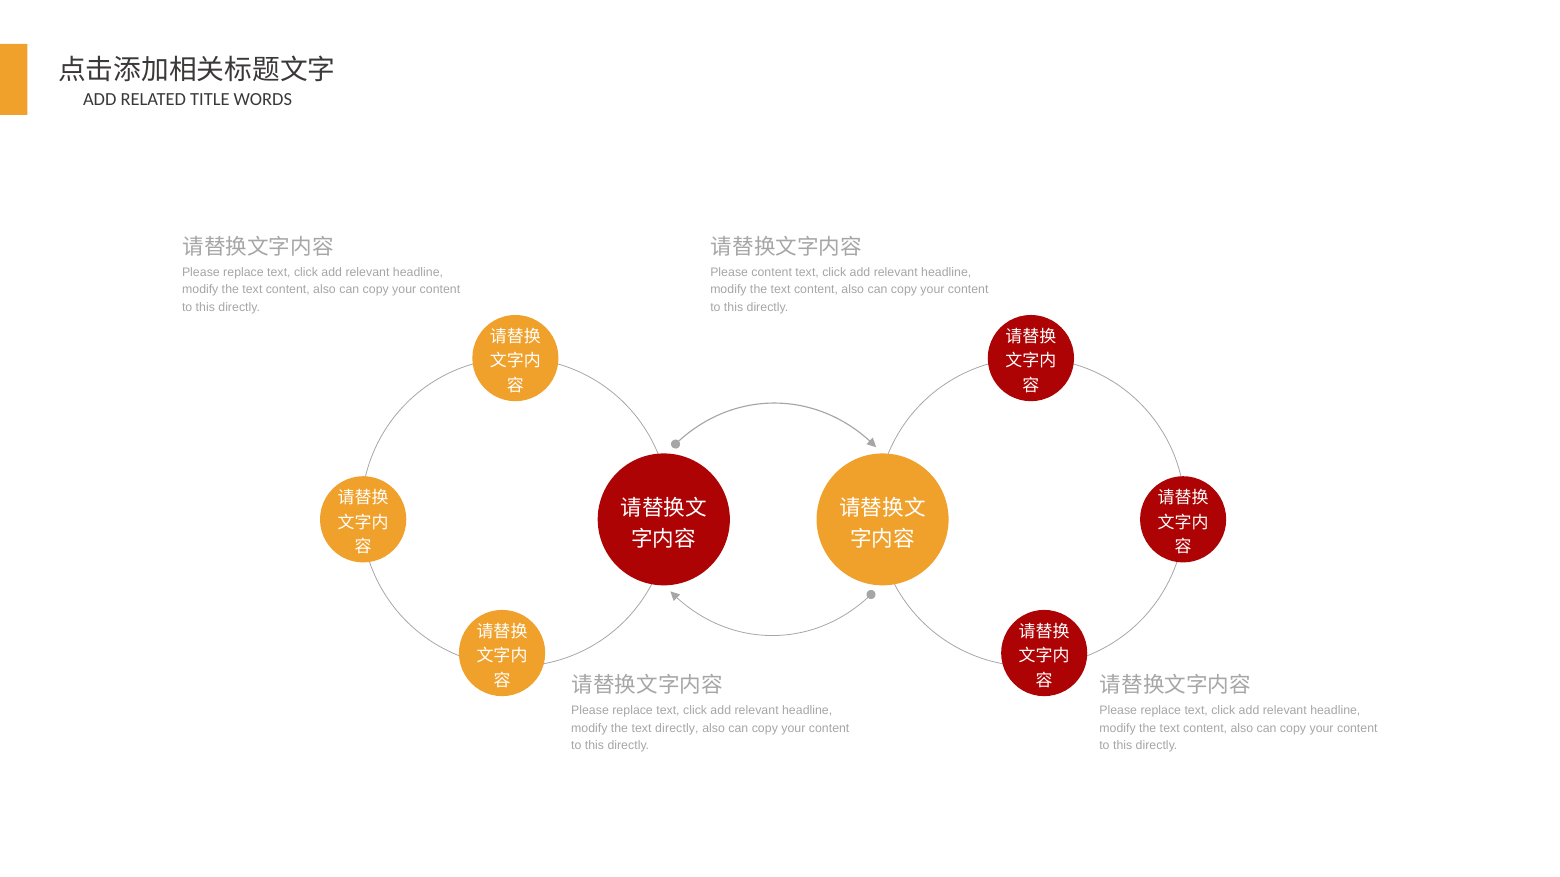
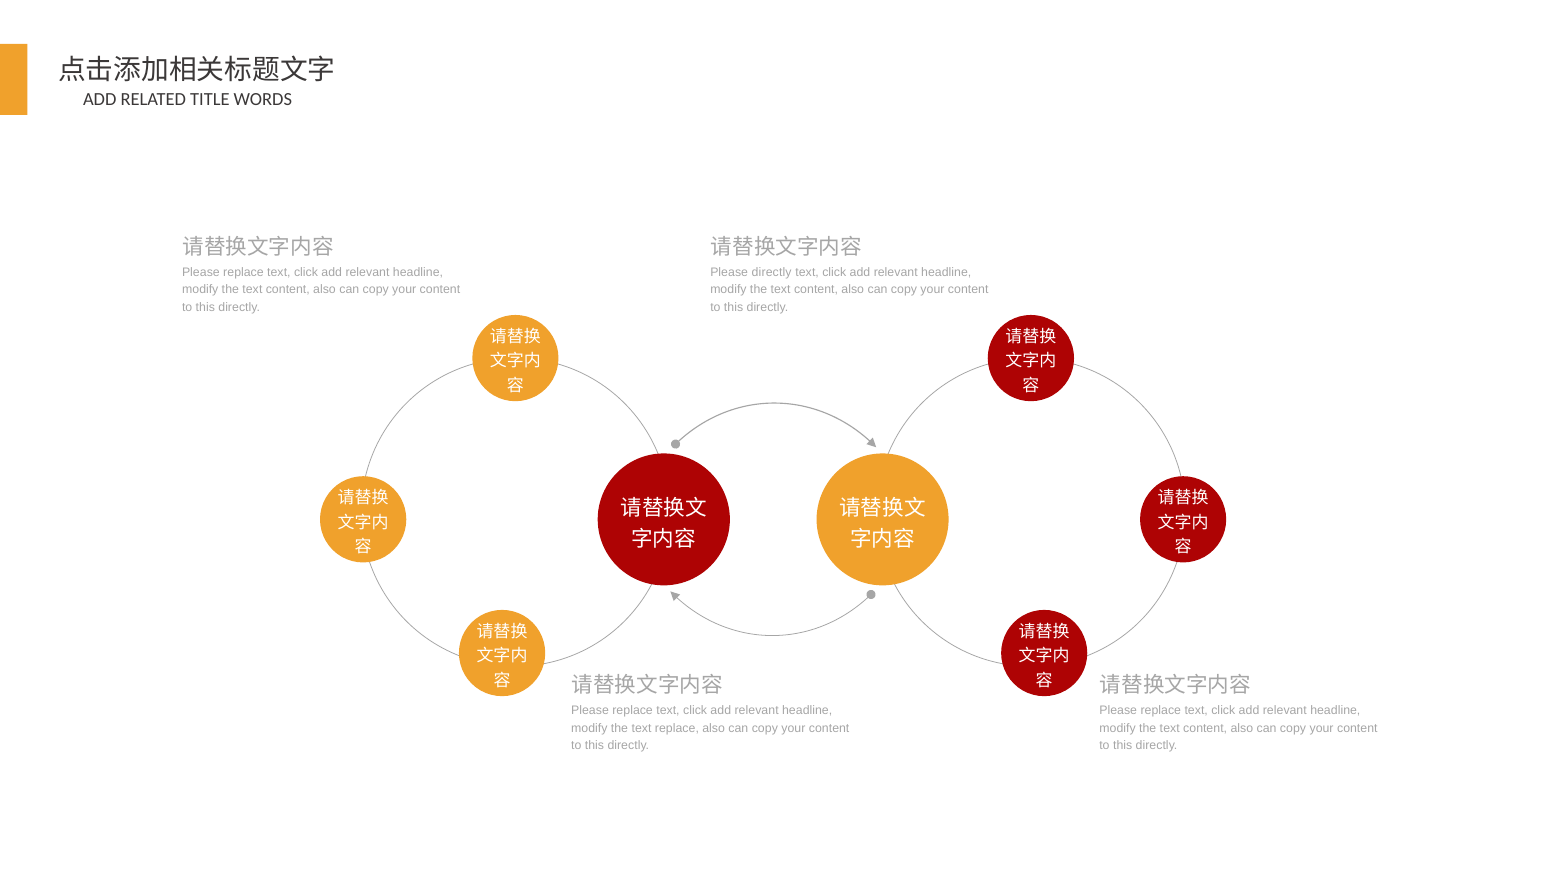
Please content: content -> directly (772, 272)
text directly: directly -> replace (677, 728)
